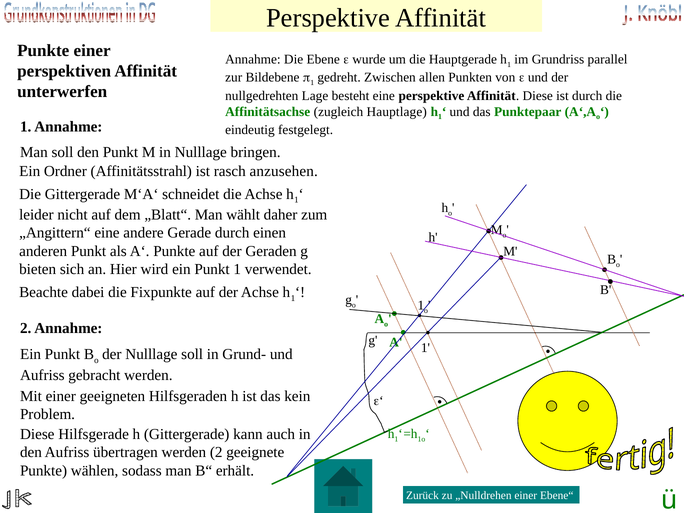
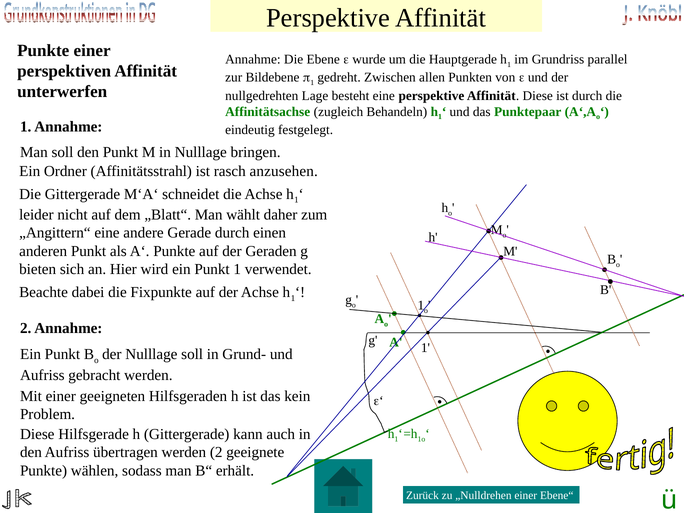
Hauptlage: Hauptlage -> Behandeln (397, 112)
